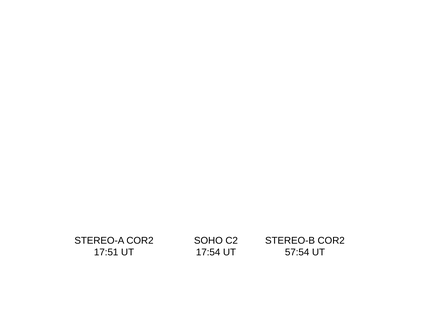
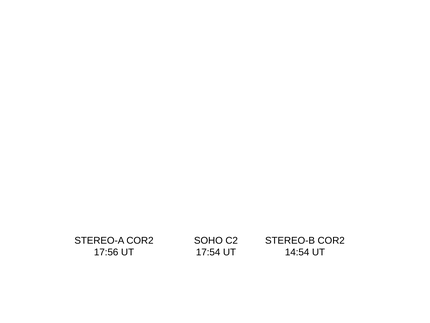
17:51: 17:51 -> 17:56 (106, 252)
57:54: 57:54 -> 14:54 (297, 252)
